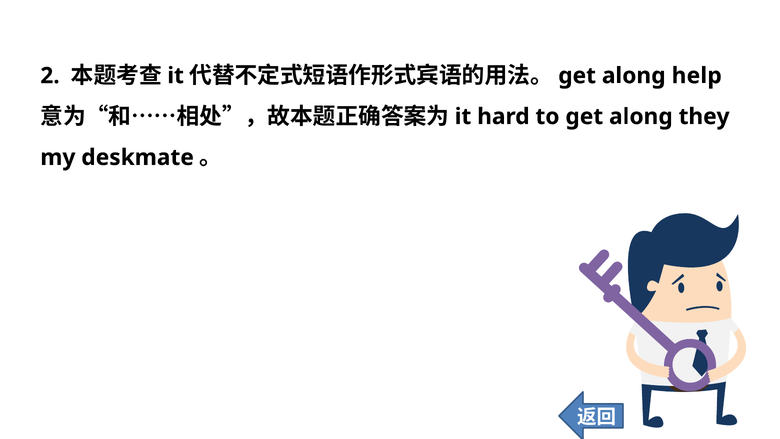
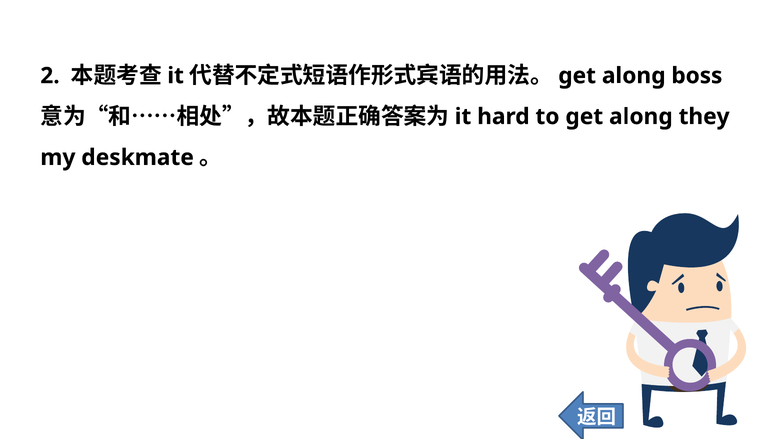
help: help -> boss (697, 76)
